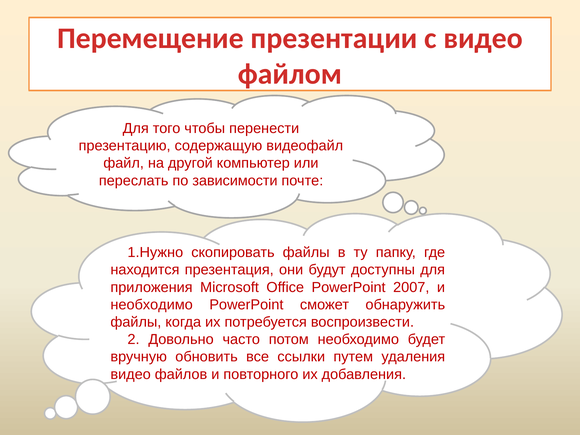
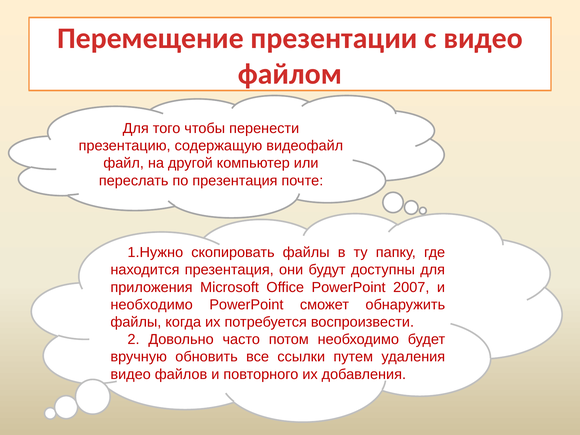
по зависимости: зависимости -> презентация (235, 181)
